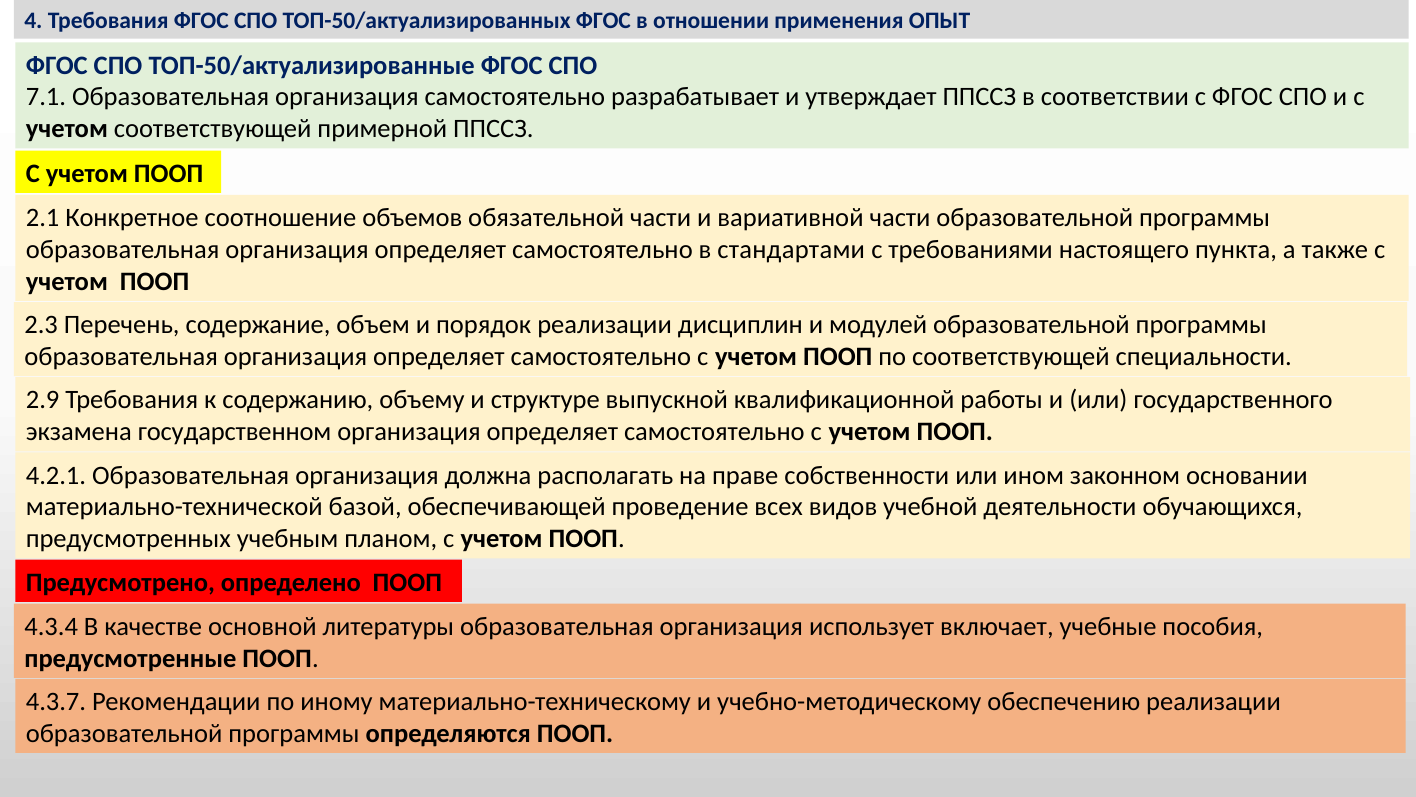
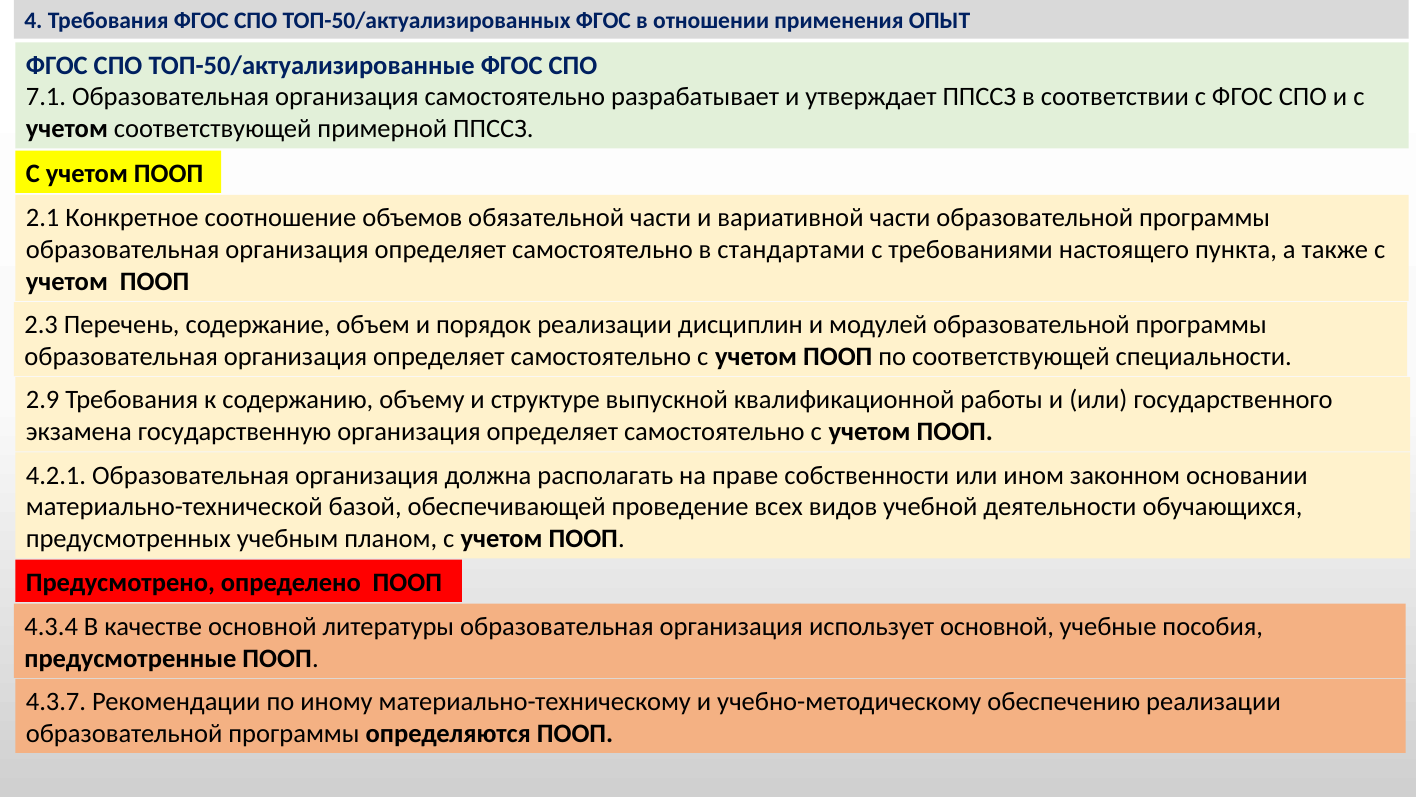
государственном: государственном -> государственную (235, 432)
использует включает: включает -> основной (997, 626)
